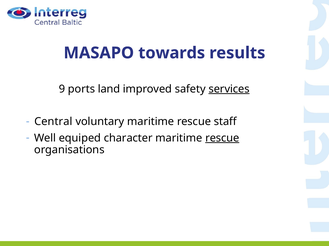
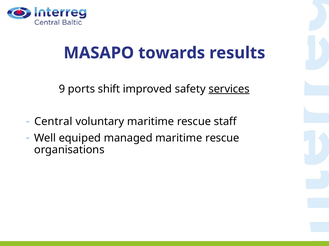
land: land -> shift (109, 89)
character: character -> managed (128, 138)
rescue underline: present -> none (222, 138)
